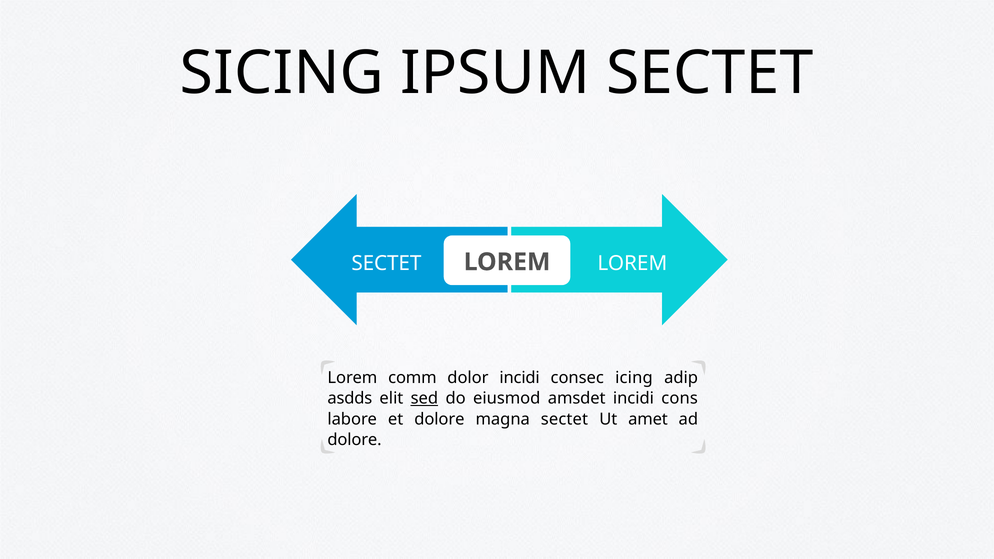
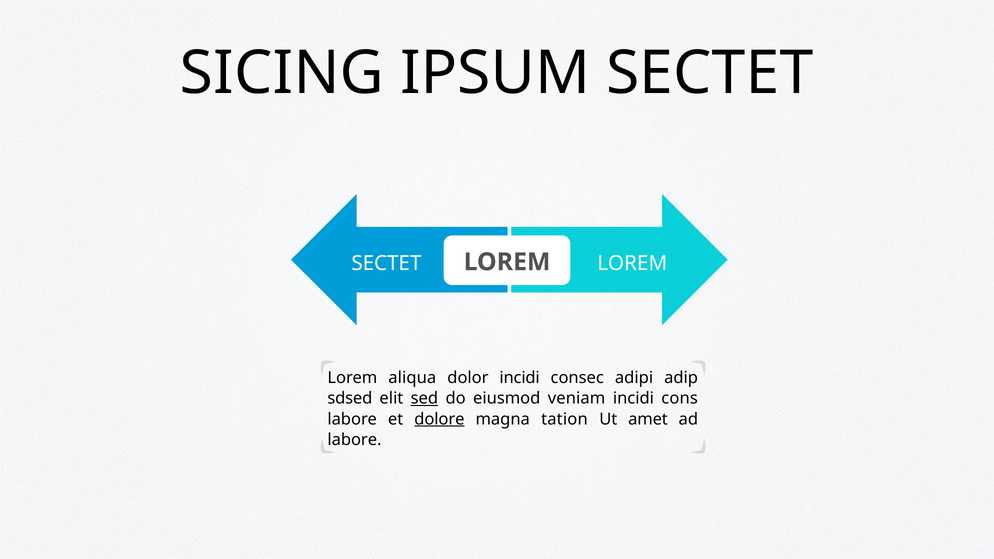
comm: comm -> aliqua (412, 378)
icing: icing -> adipi (634, 378)
asdds: asdds -> sdsed (350, 398)
amsdet: amsdet -> veniam (577, 398)
dolore underline: none -> present (439, 419)
magna sectet: sectet -> tation (564, 419)
dolore: dolore -> labore (354, 440)
